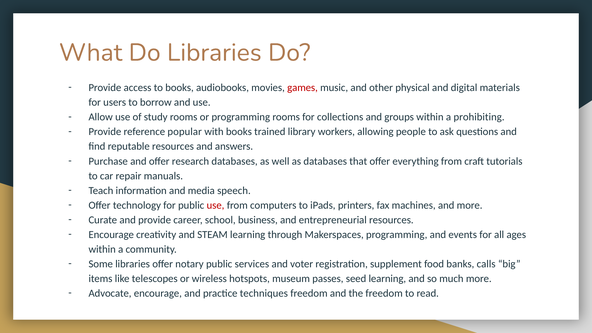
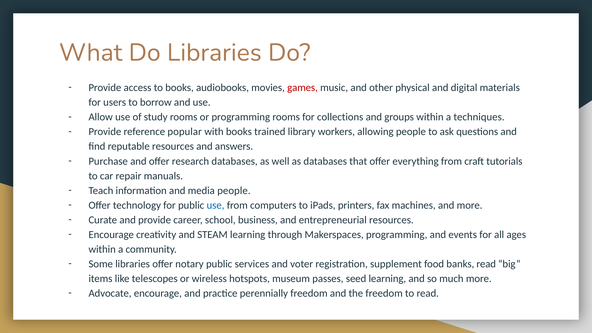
prohibiting: prohibiting -> techniques (479, 117)
media speech: speech -> people (234, 191)
use colour: red -> blue (215, 205)
banks calls: calls -> read (486, 264)
techniques: techniques -> perennially (264, 293)
